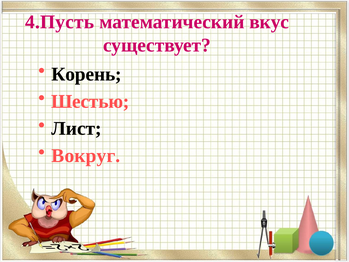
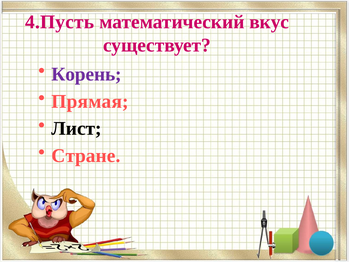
Корень colour: black -> purple (87, 74)
Шестью: Шестью -> Прямая (90, 101)
Вокруг: Вокруг -> Стране (86, 156)
